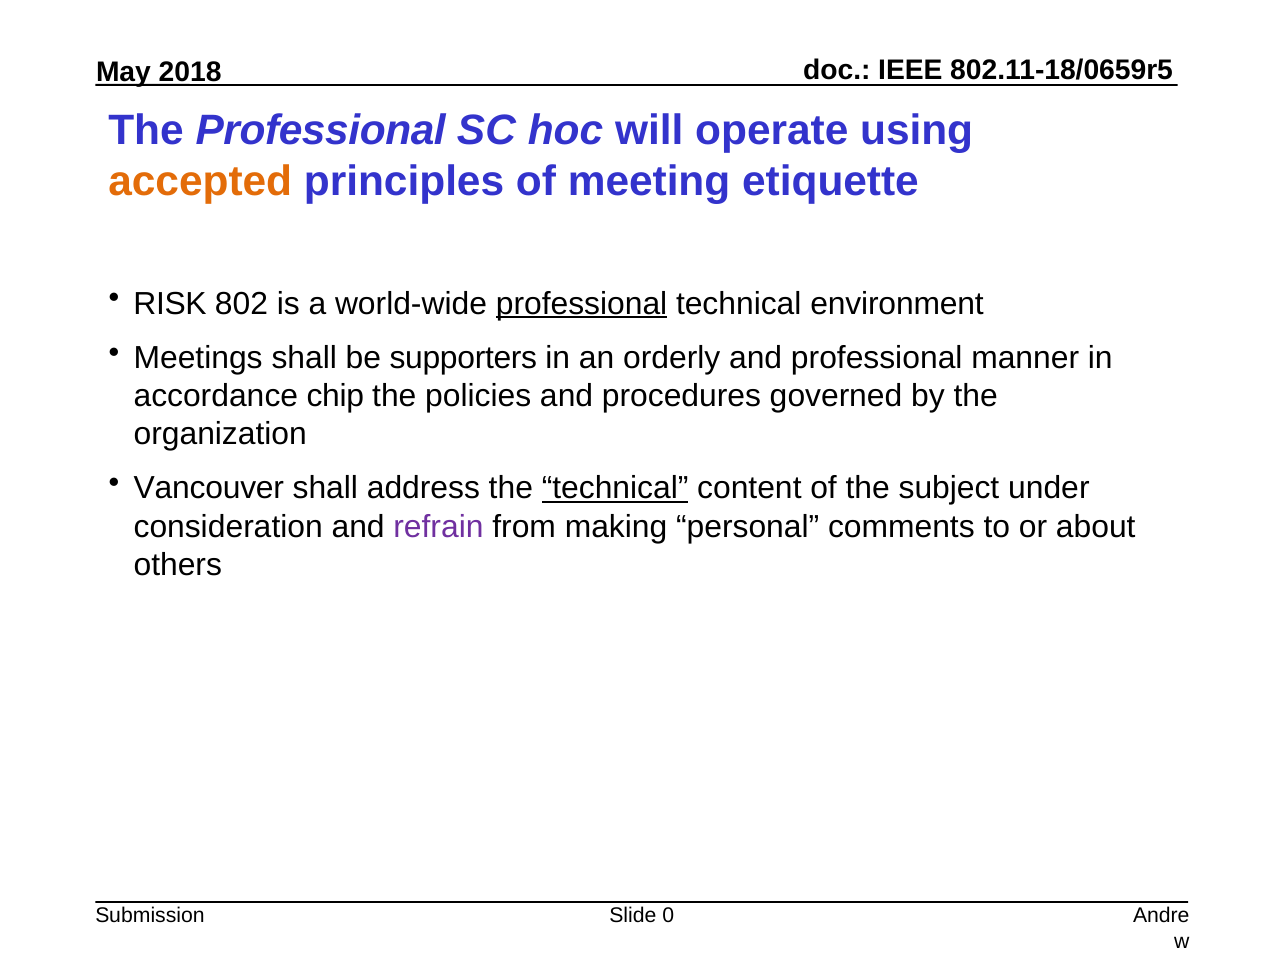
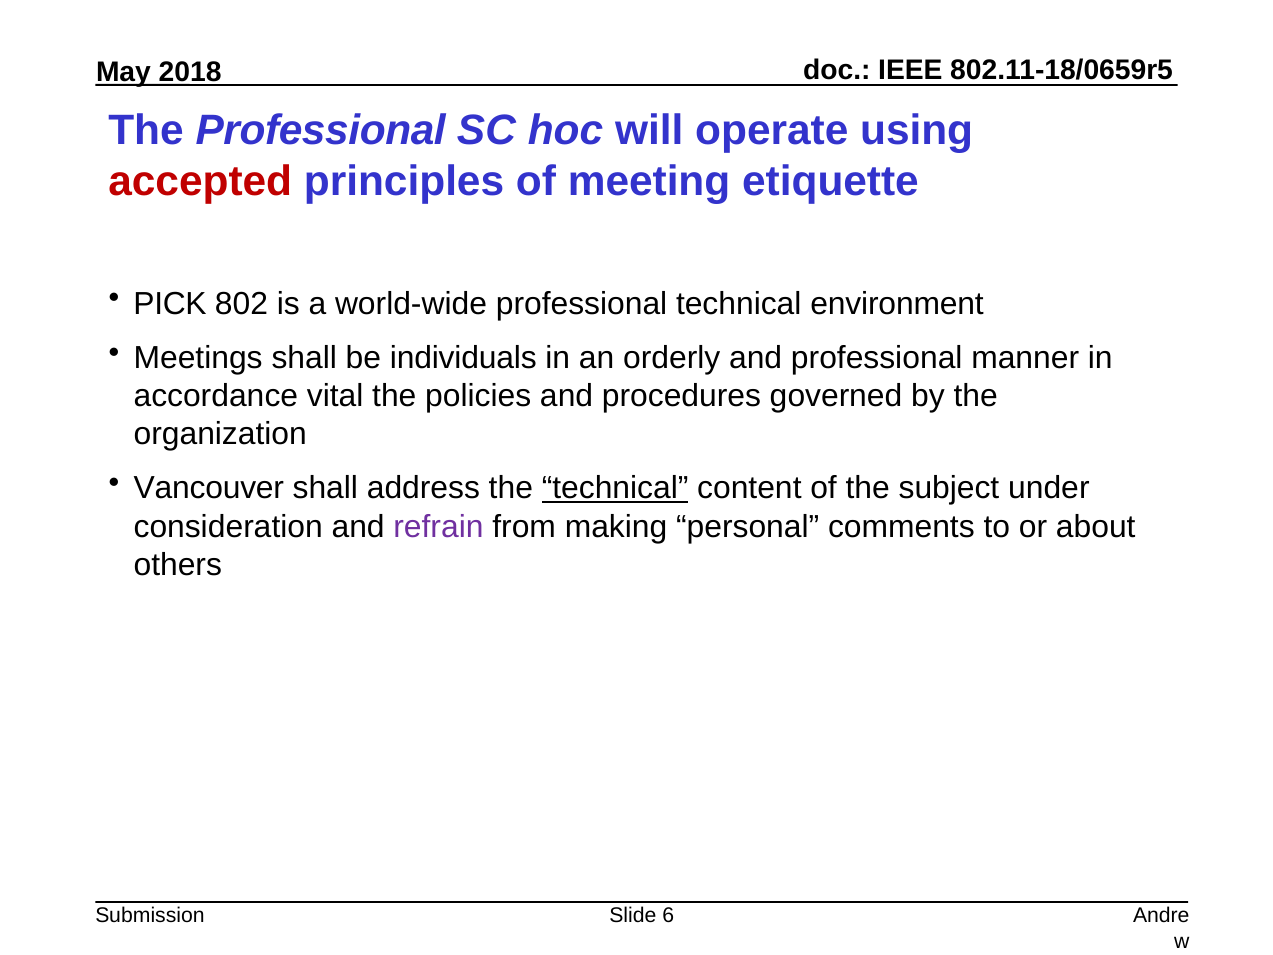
accepted colour: orange -> red (200, 181)
RISK: RISK -> PICK (170, 304)
professional underline: present -> none (582, 304)
supporters: supporters -> individuals (463, 358)
chip: chip -> vital (335, 396)
0: 0 -> 6 (668, 916)
